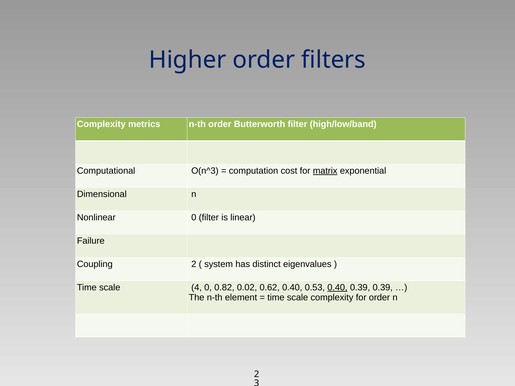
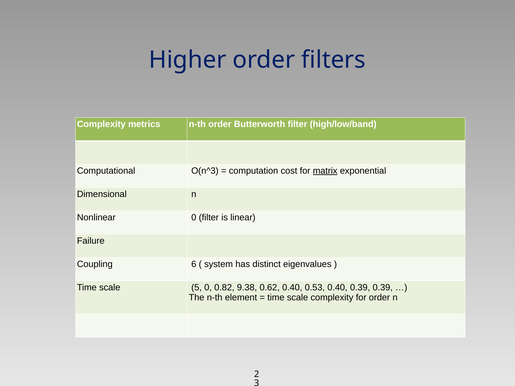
Coupling 2: 2 -> 6 (194, 264)
4: 4 -> 5 (197, 288)
0.02: 0.02 -> 9.38 (247, 288)
0.40 underline: present -> none (337, 288)
